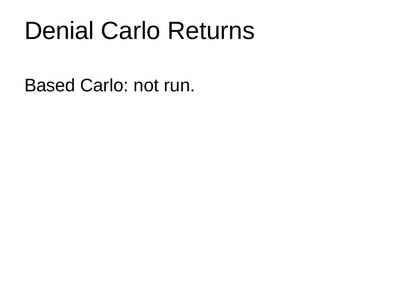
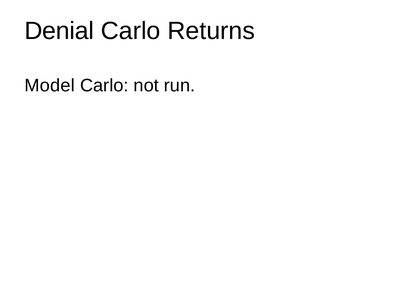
Based: Based -> Model (50, 86)
